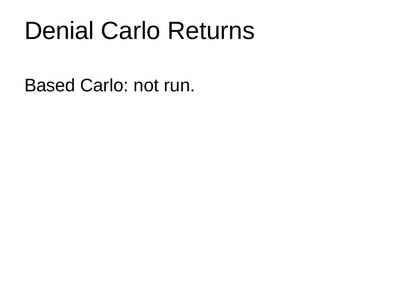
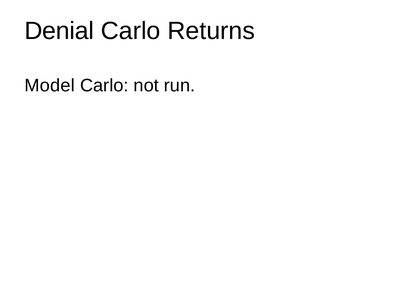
Based: Based -> Model (50, 86)
